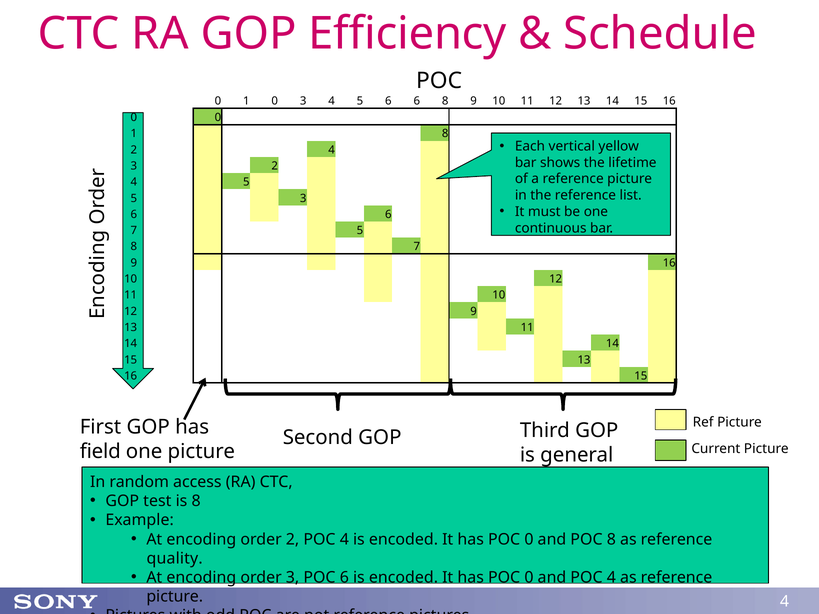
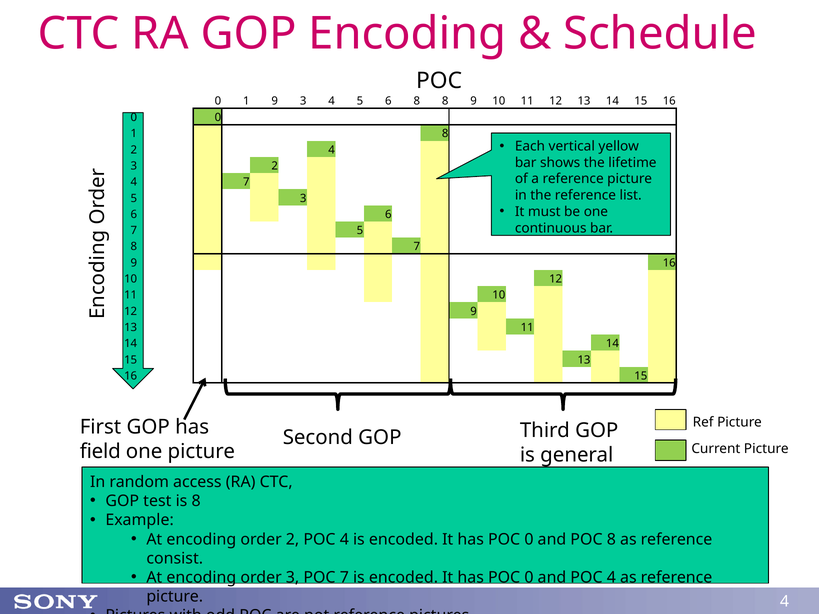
GOP Efficiency: Efficiency -> Encoding (407, 34)
1 0: 0 -> 9 (275, 101)
5 6 6: 6 -> 8 (417, 101)
5: 5 -> 7 (246, 182)
quality: quality -> consist (175, 559)
POC 6: 6 -> 7 (344, 578)
